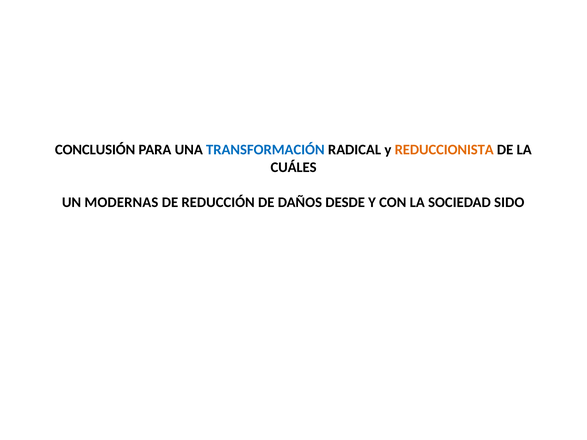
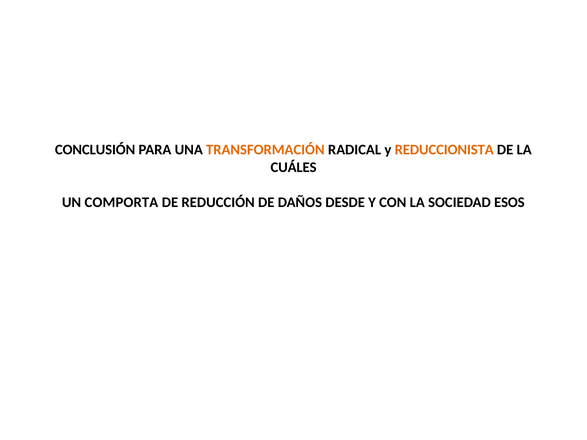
TRANSFORMACIÓN colour: blue -> orange (265, 150)
MODERNAS: MODERNAS -> COMPORTA (121, 203)
SIDO: SIDO -> ESOS (509, 203)
